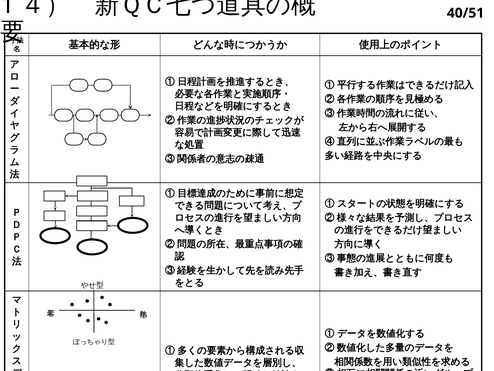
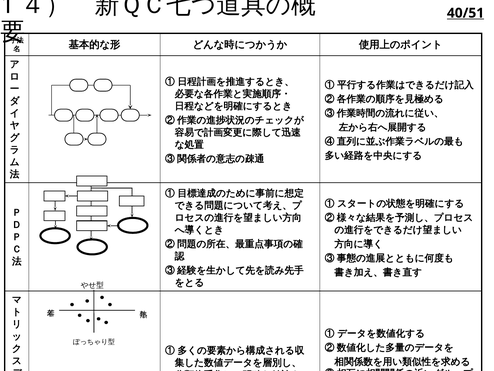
40/51 underline: none -> present (466, 13)
